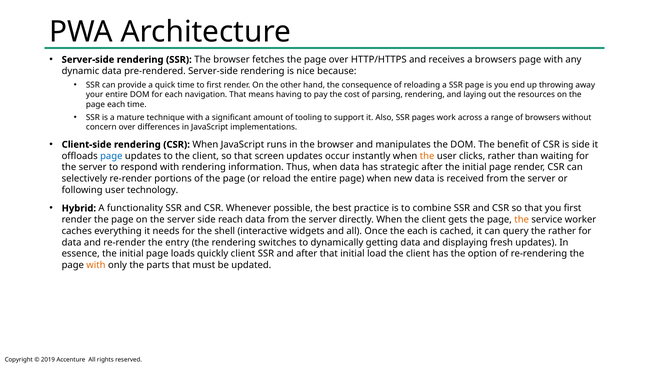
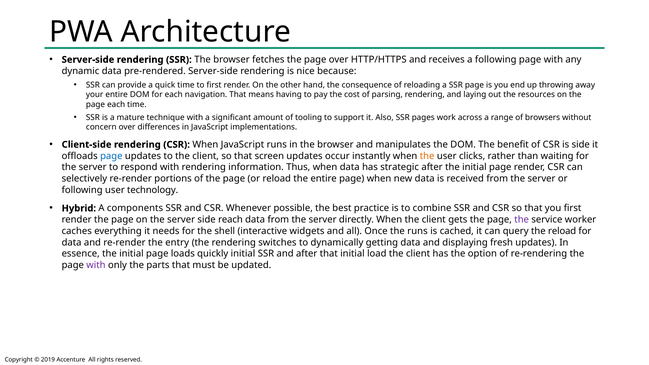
a browsers: browsers -> following (496, 60)
functionality: functionality -> components (135, 208)
the colour: orange -> purple (522, 220)
the each: each -> runs (417, 231)
the rather: rather -> reload (562, 231)
quickly client: client -> initial (243, 254)
with colour: orange -> purple (96, 265)
